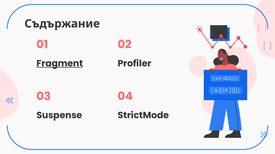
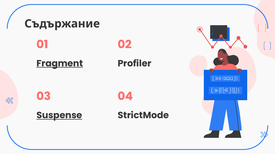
Suspense underline: none -> present (59, 116)
